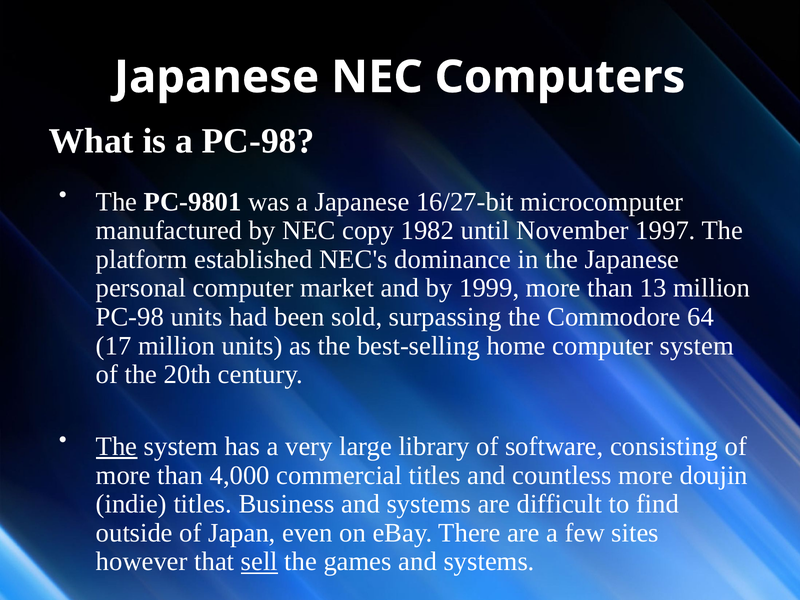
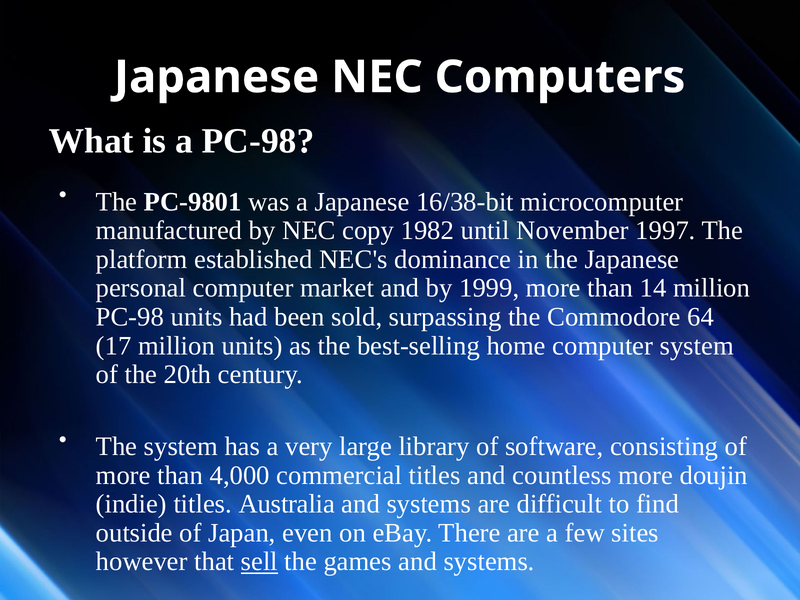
16/27-bit: 16/27-bit -> 16/38-bit (465, 202)
13: 13 -> 14 (653, 288)
The underline: present -> none (117, 447)
Business: Business -> Australia (287, 504)
